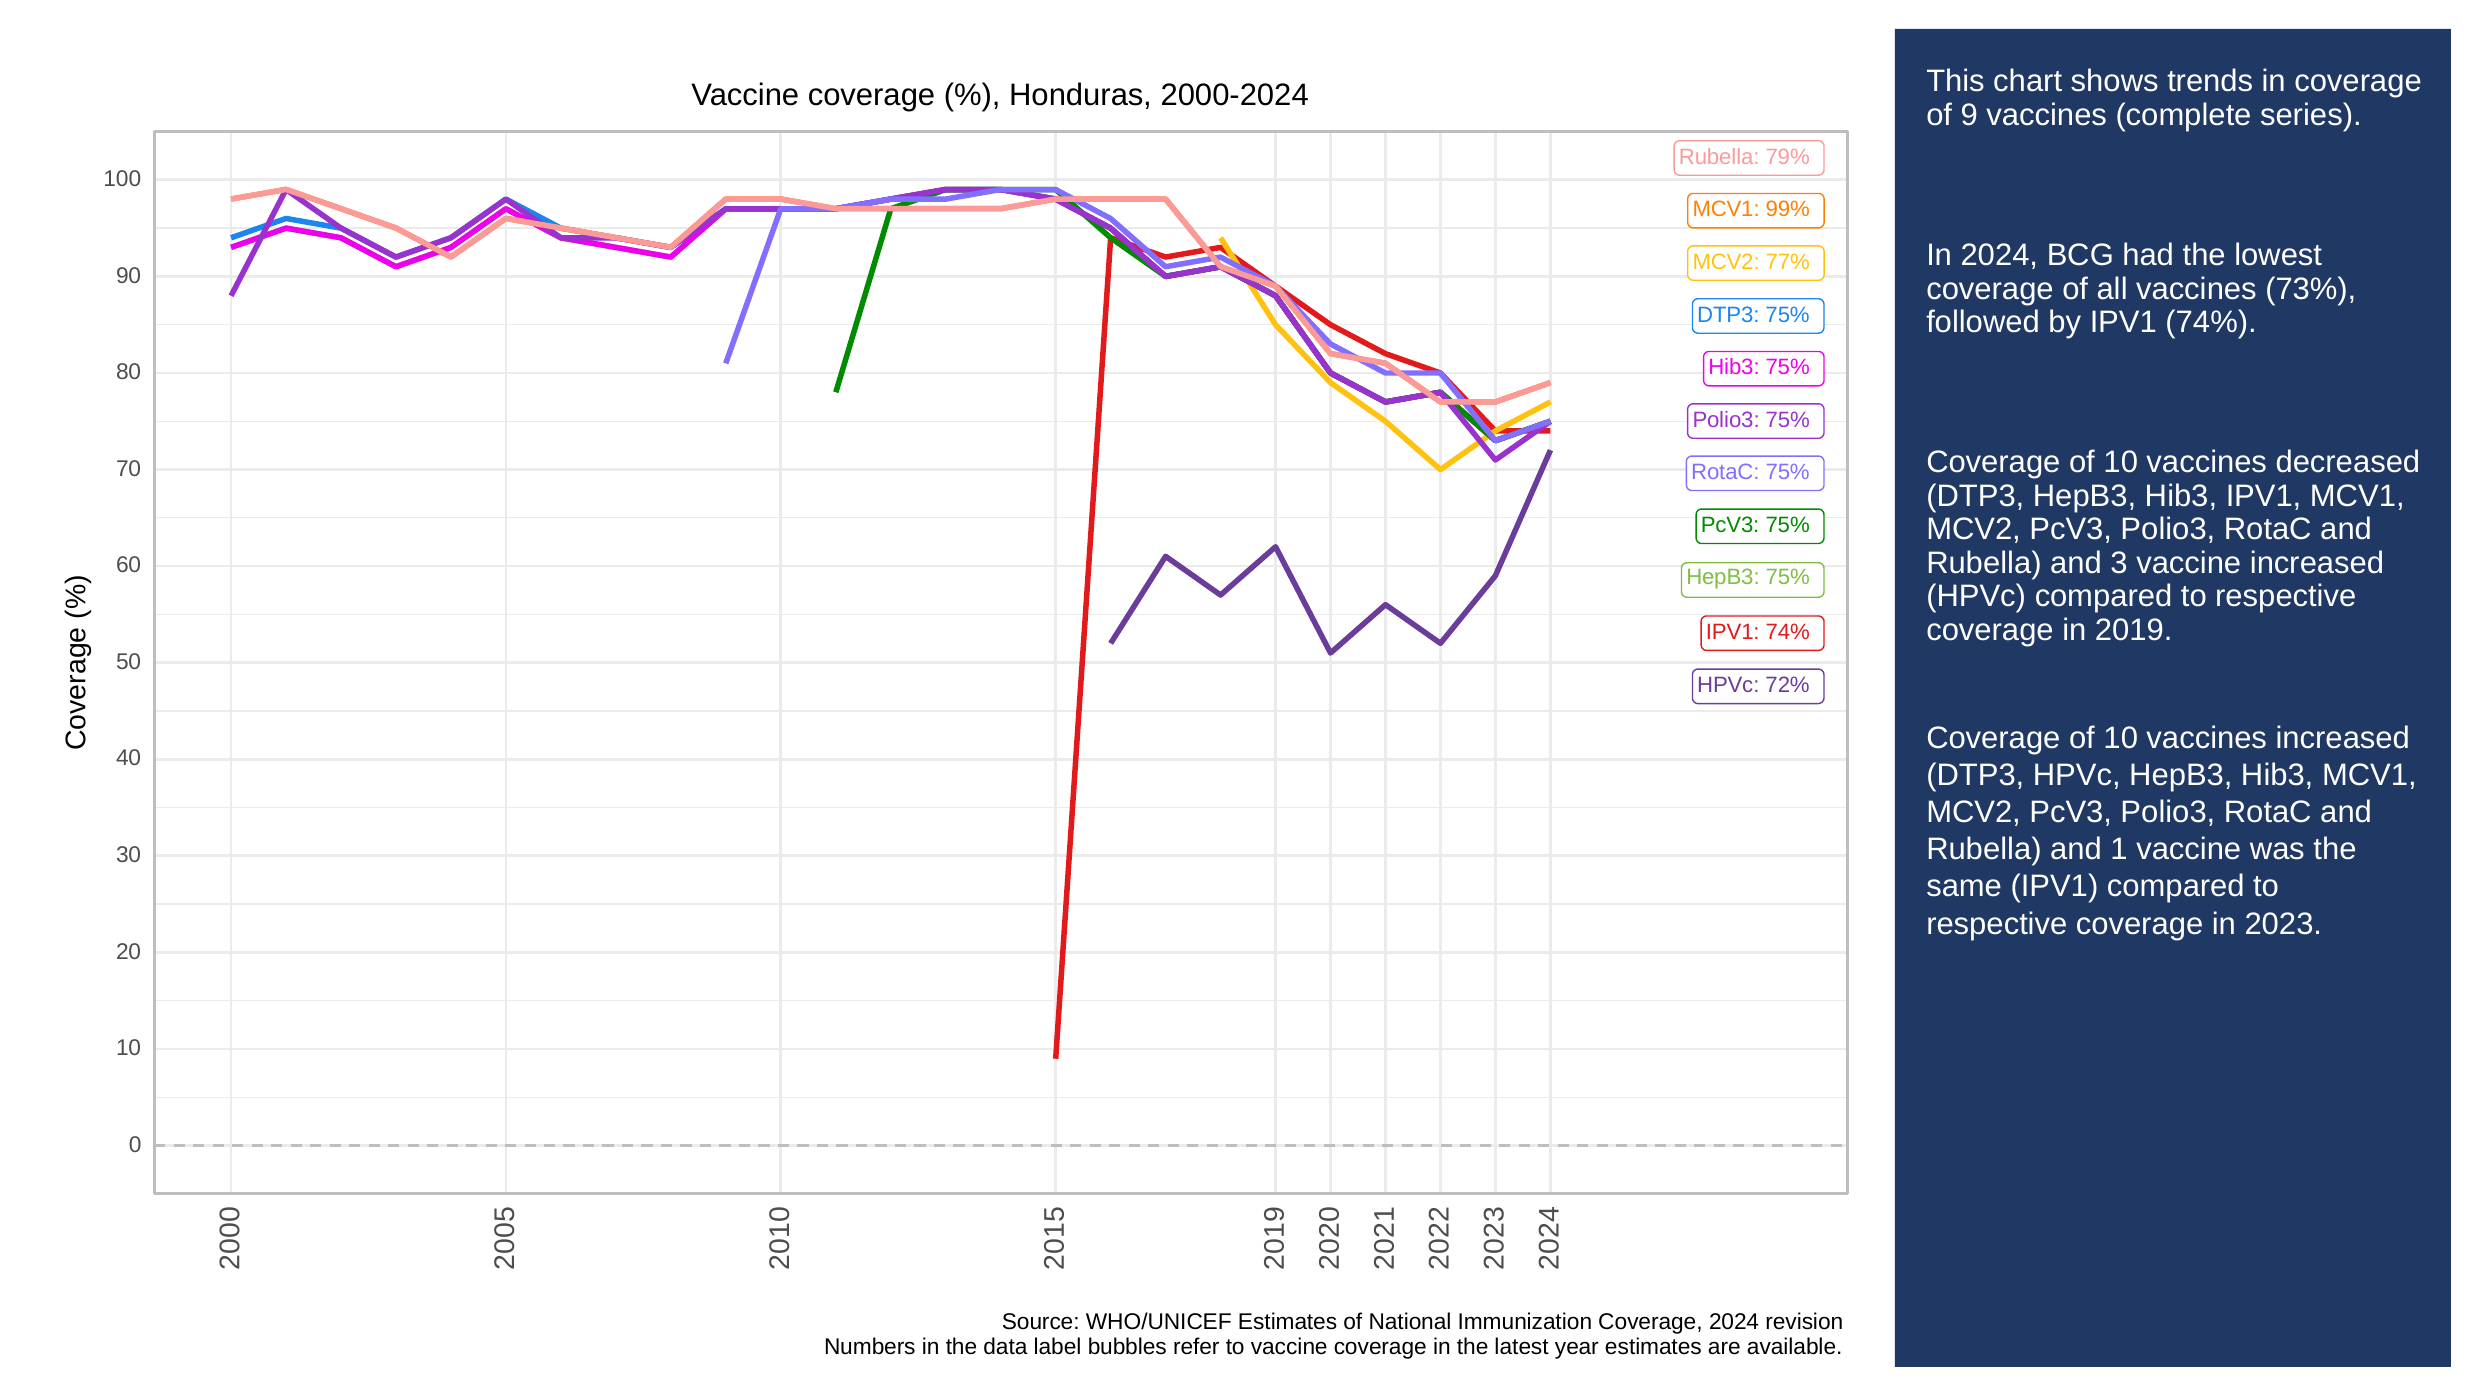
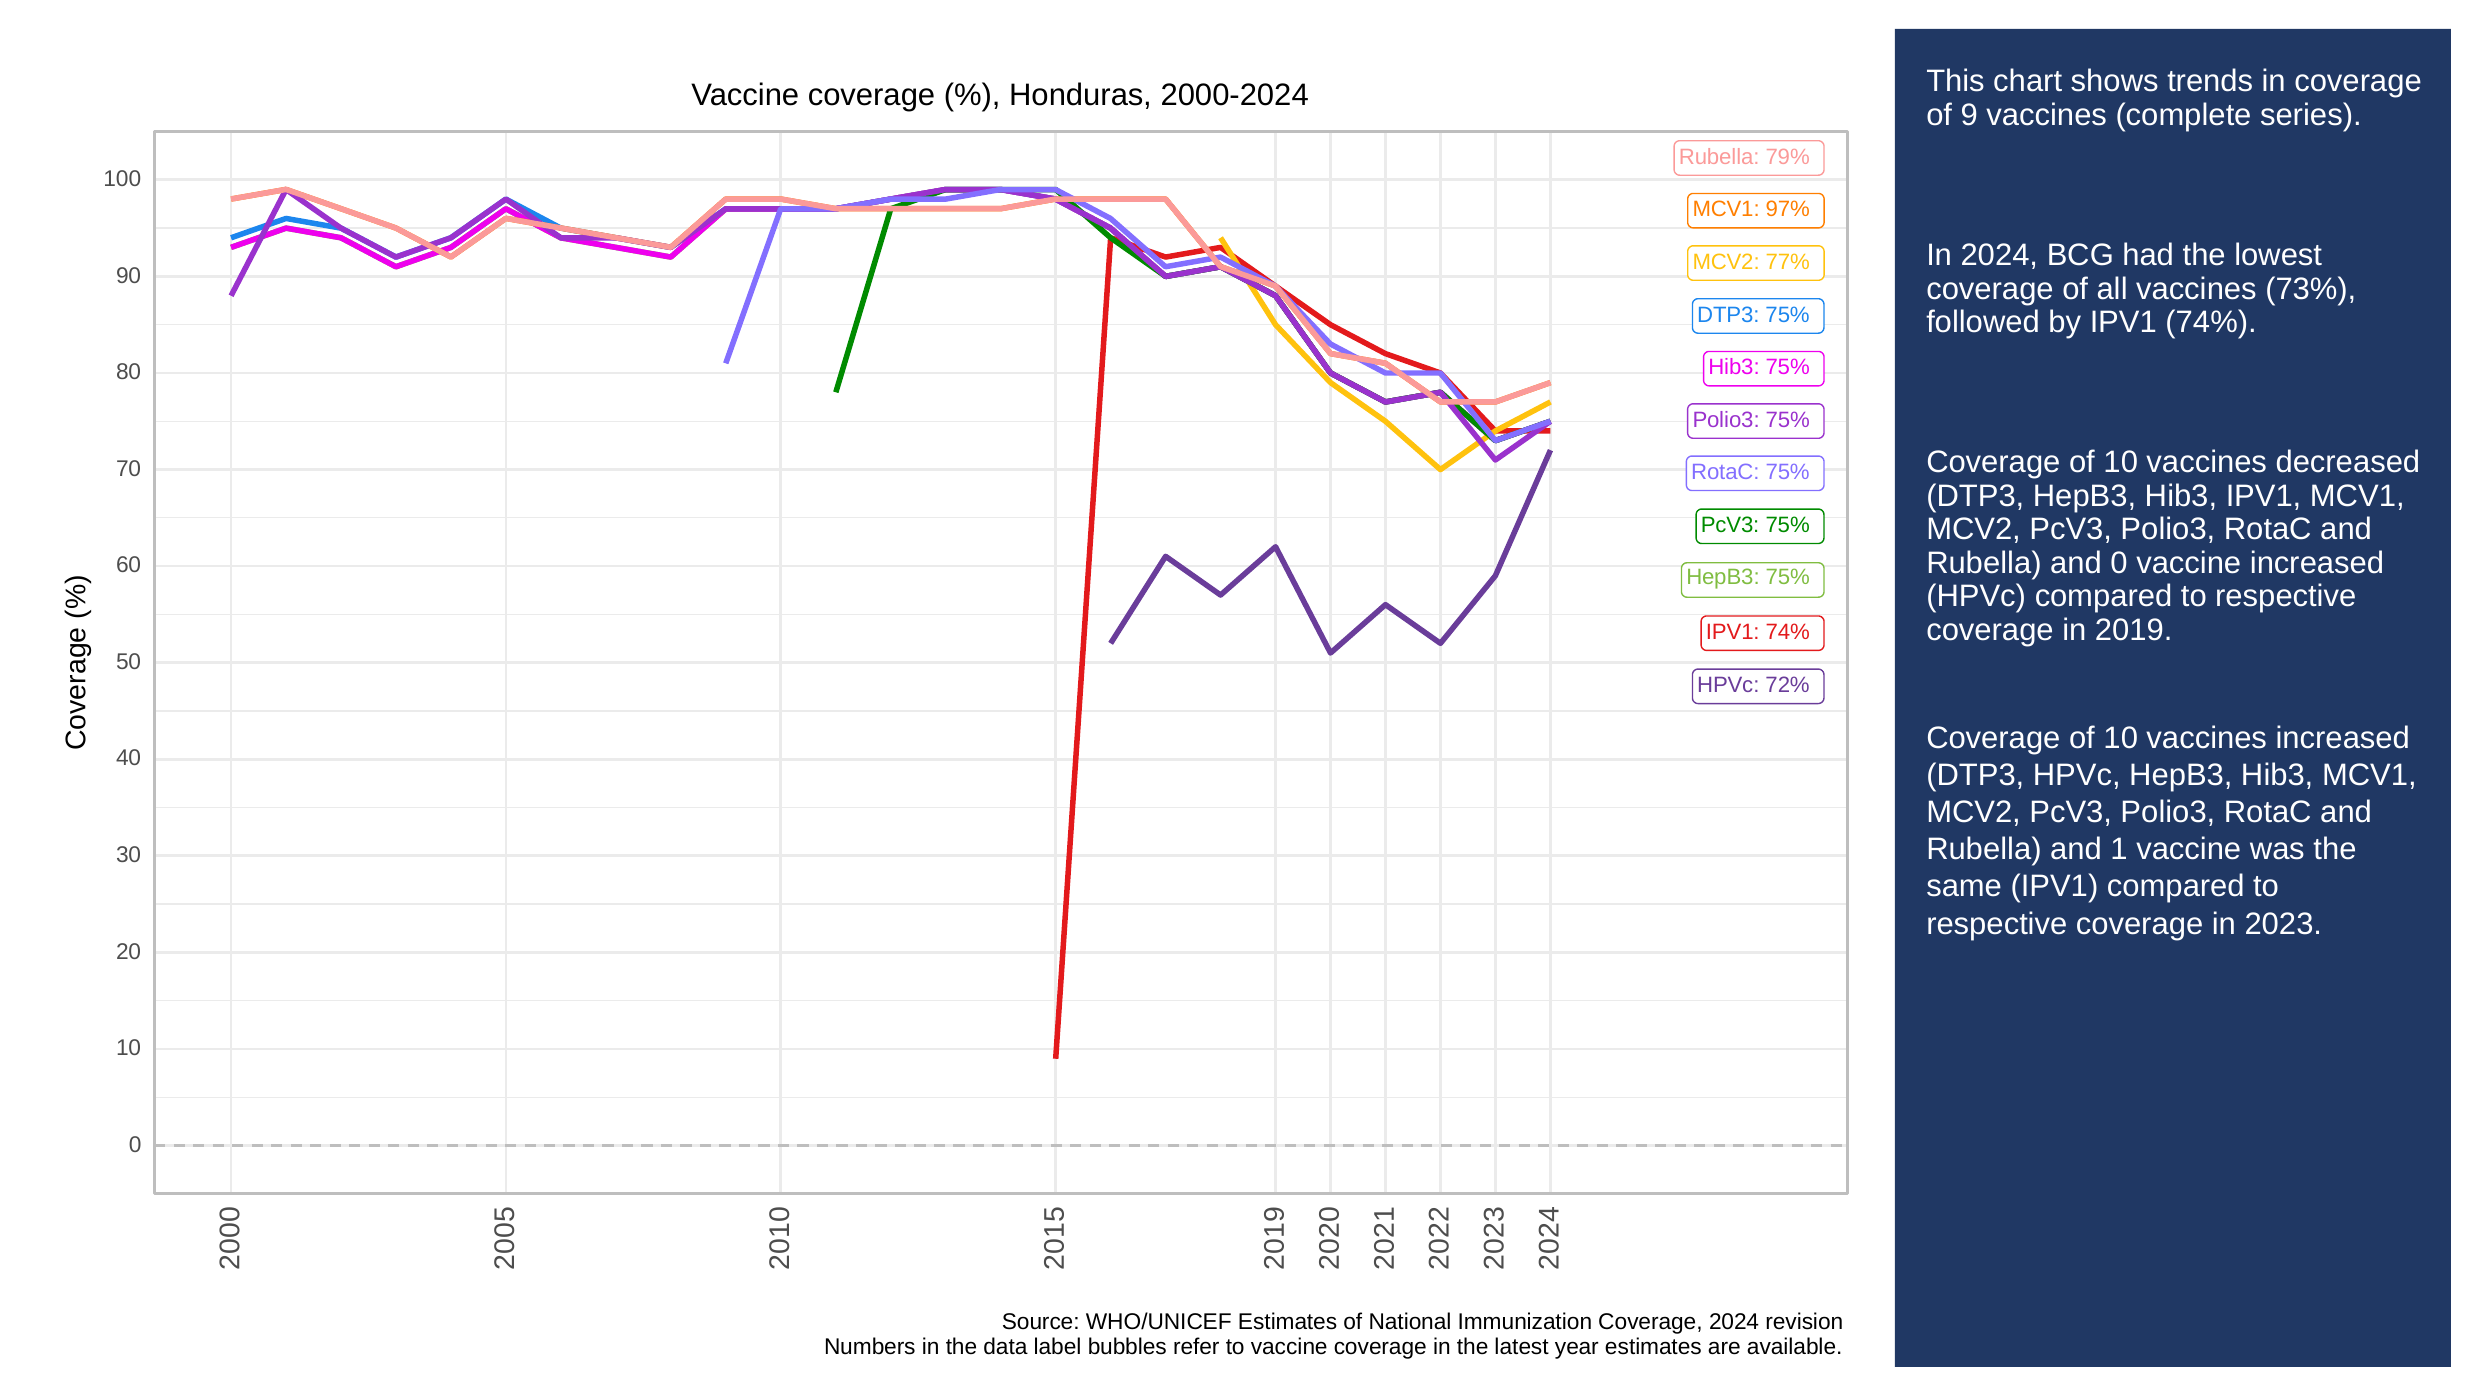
99%: 99% -> 97% (1788, 210)
and 3: 3 -> 0 (2119, 563)
